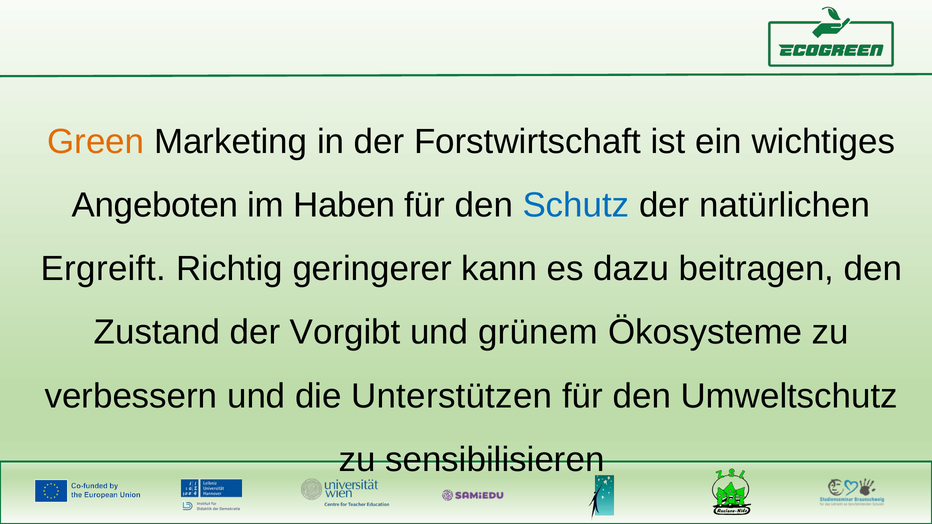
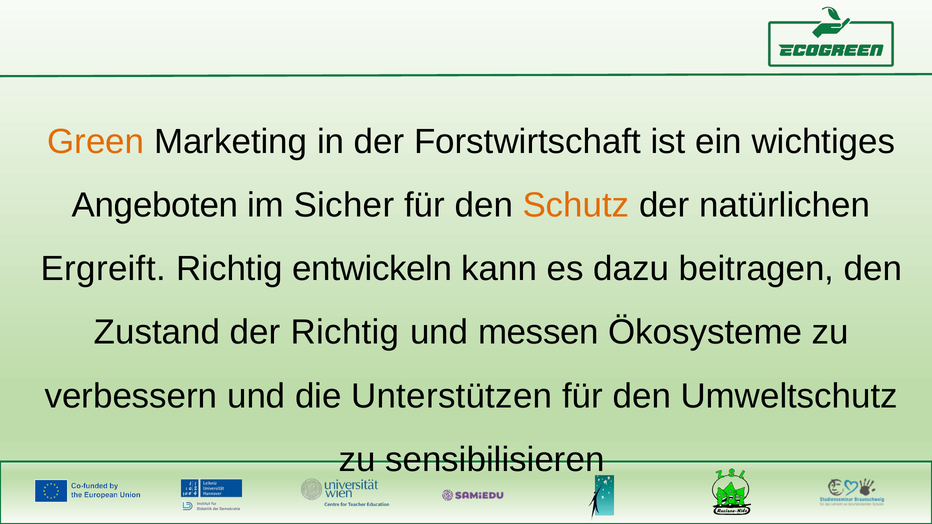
Haben: Haben -> Sicher (344, 205)
Schutz colour: blue -> orange (576, 205)
geringerer: geringerer -> entwickeln (372, 269)
der Vorgibt: Vorgibt -> Richtig (345, 333)
grünem: grünem -> messen (538, 333)
